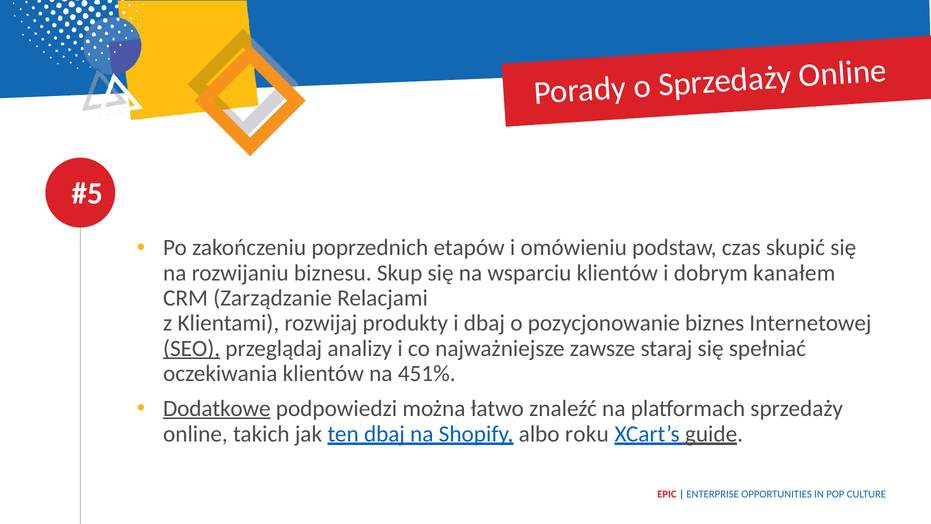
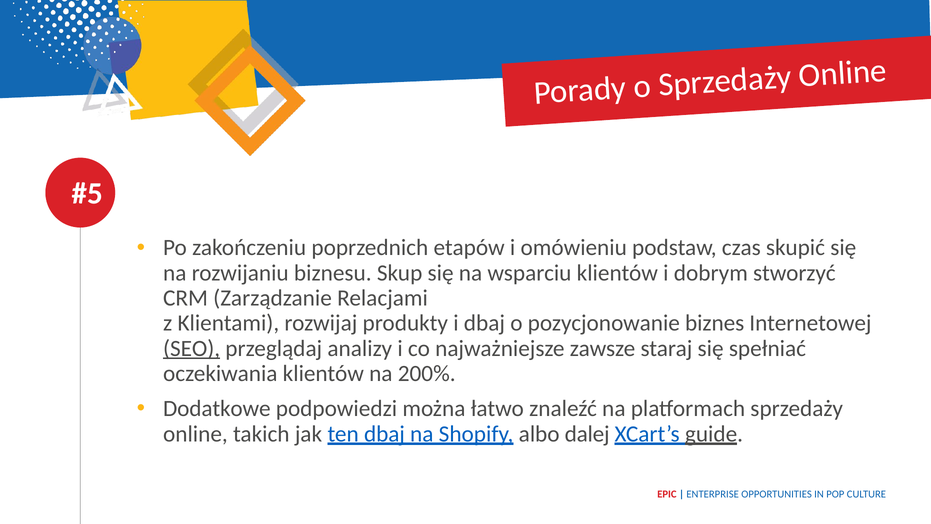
kanałem: kanałem -> stworzyć (794, 273)
451%: 451% -> 200% (427, 373)
Dodatkowe underline: present -> none (217, 408)
roku: roku -> dalej (587, 434)
